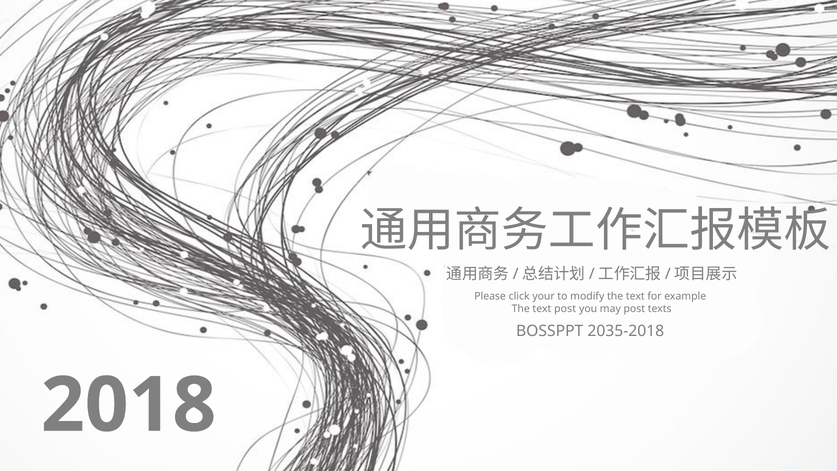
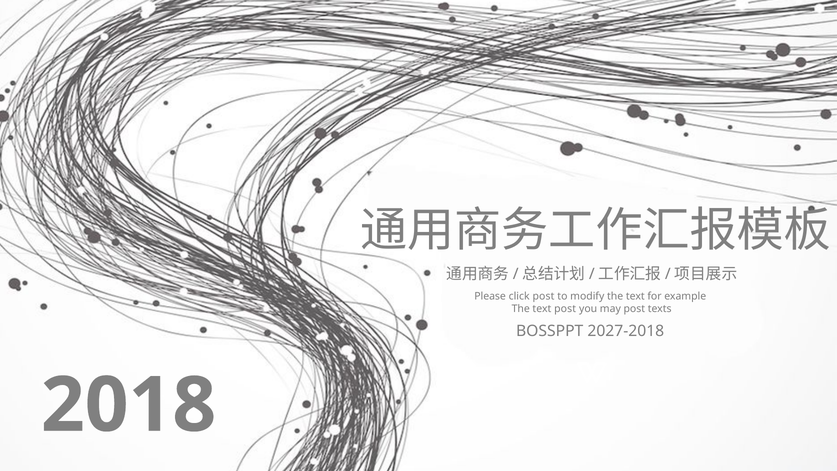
click your: your -> post (543, 296)
2035-2018: 2035-2018 -> 2027-2018 (626, 331)
